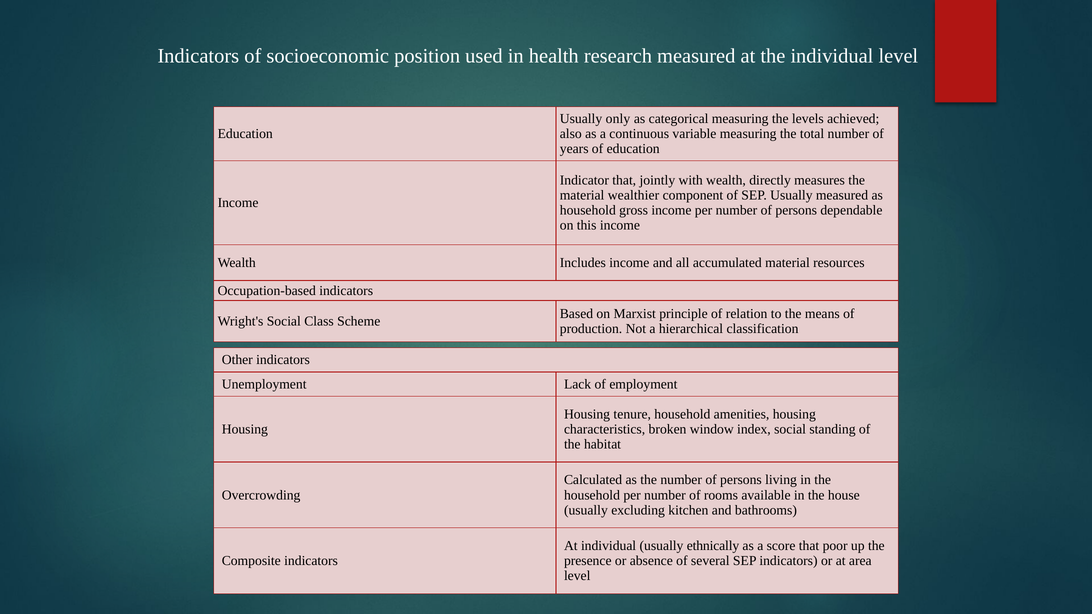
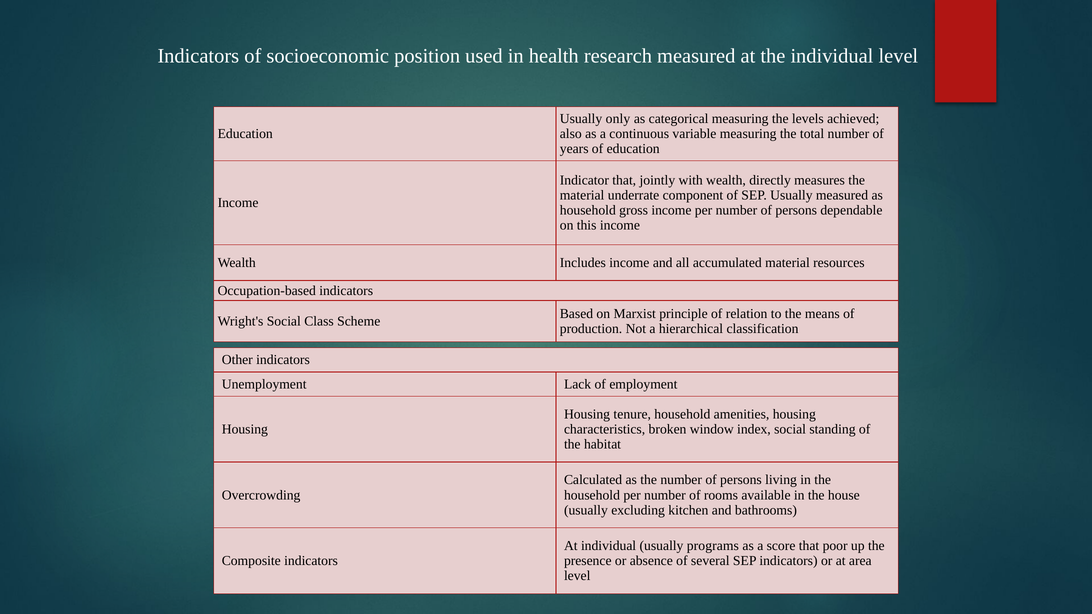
wealthier: wealthier -> underrate (634, 195)
ethnically: ethnically -> programs (713, 546)
